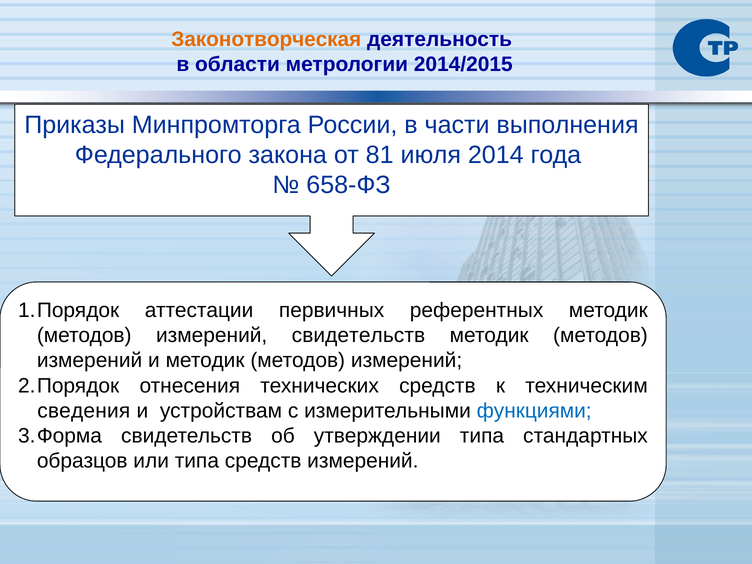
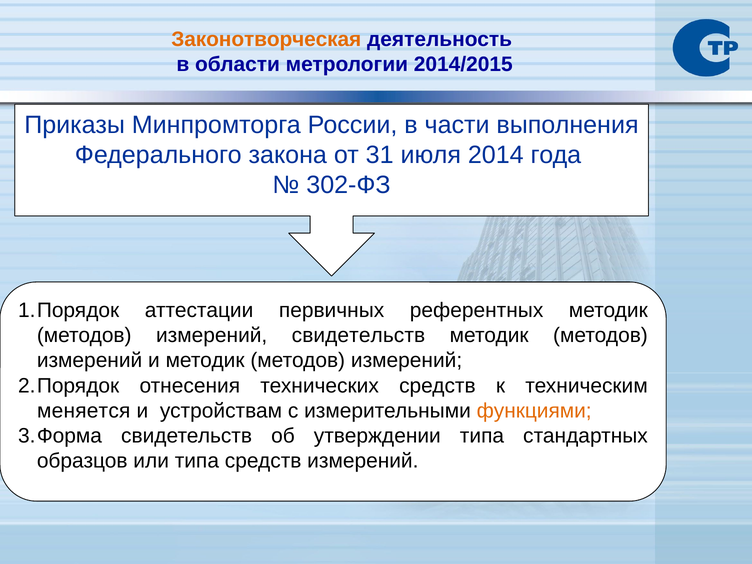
81: 81 -> 31 (380, 155)
658-ФЗ: 658-ФЗ -> 302-ФЗ (348, 185)
сведения: сведения -> меняется (84, 411)
функциями colour: blue -> orange (534, 411)
